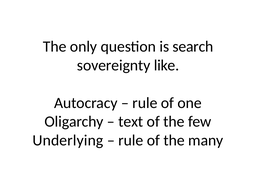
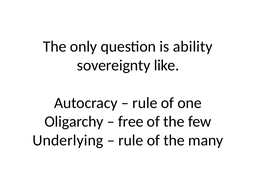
search: search -> ability (193, 47)
text: text -> free (131, 122)
